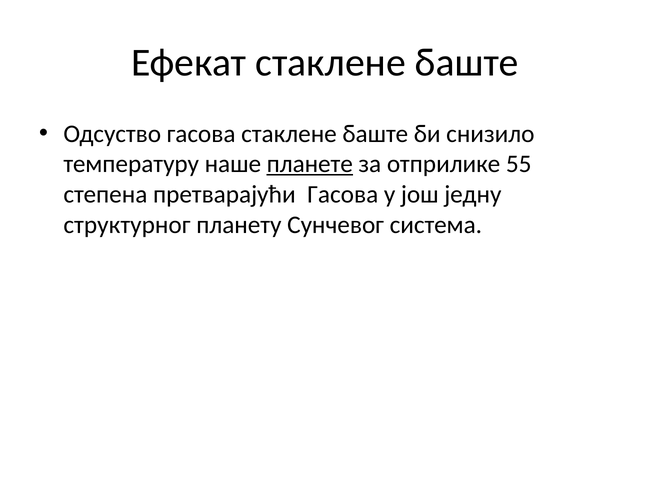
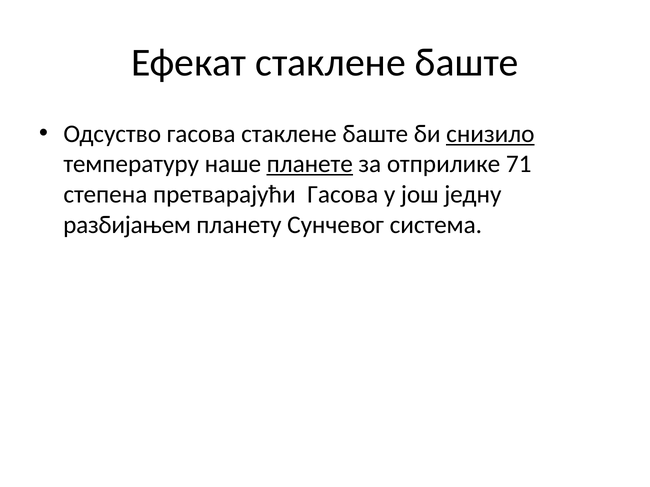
снизило underline: none -> present (490, 134)
55: 55 -> 71 (519, 164)
структурног: структурног -> разбијањем (127, 225)
